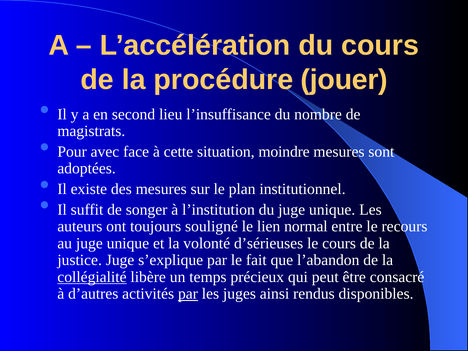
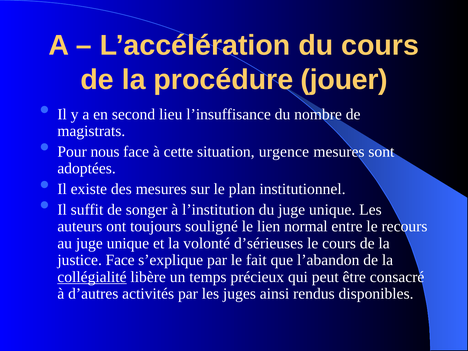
avec: avec -> nous (105, 152)
moindre: moindre -> urgence (284, 152)
justice Juge: Juge -> Face (120, 260)
par underline: present -> none (188, 294)
